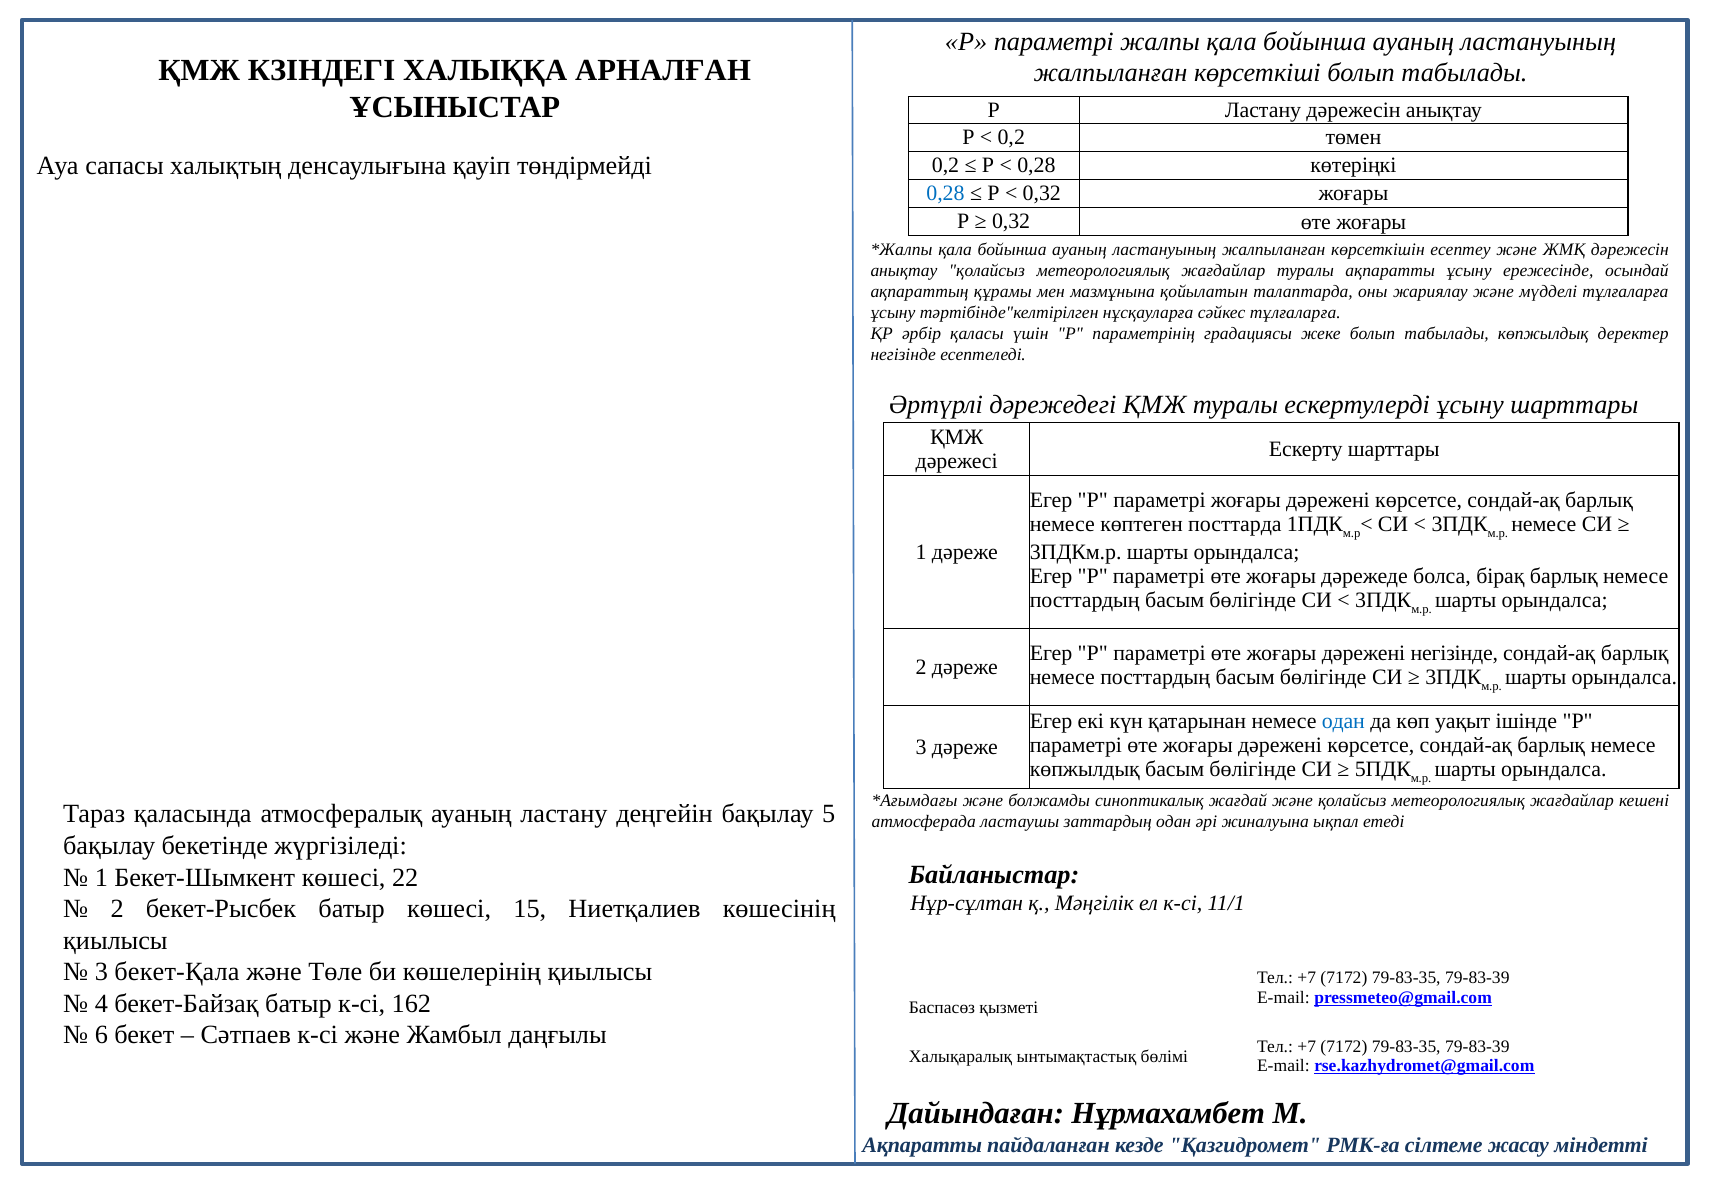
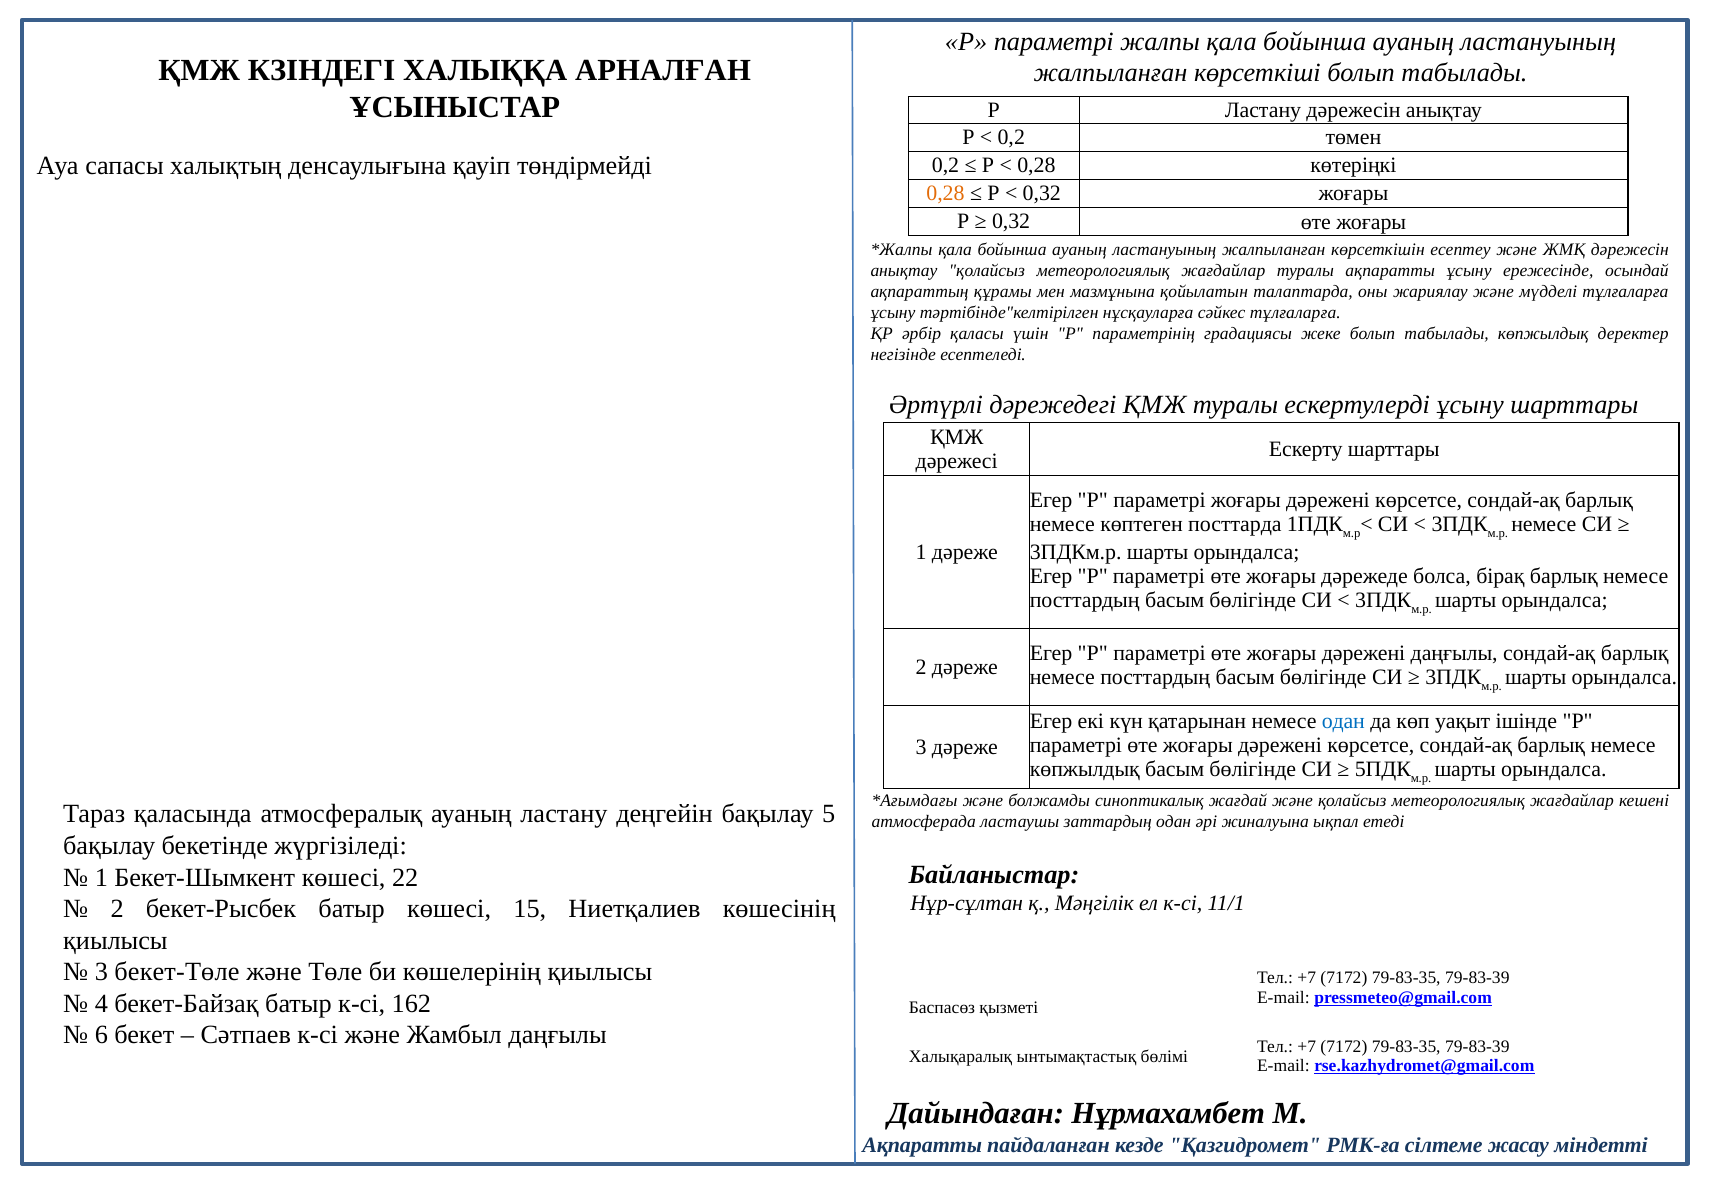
0,28 colour: blue -> orange (946, 193)
дәрежені негізінде: негізінде -> даңғылы (1454, 653)
бекет-Қала: бекет-Қала -> бекет-Төле (177, 972)
